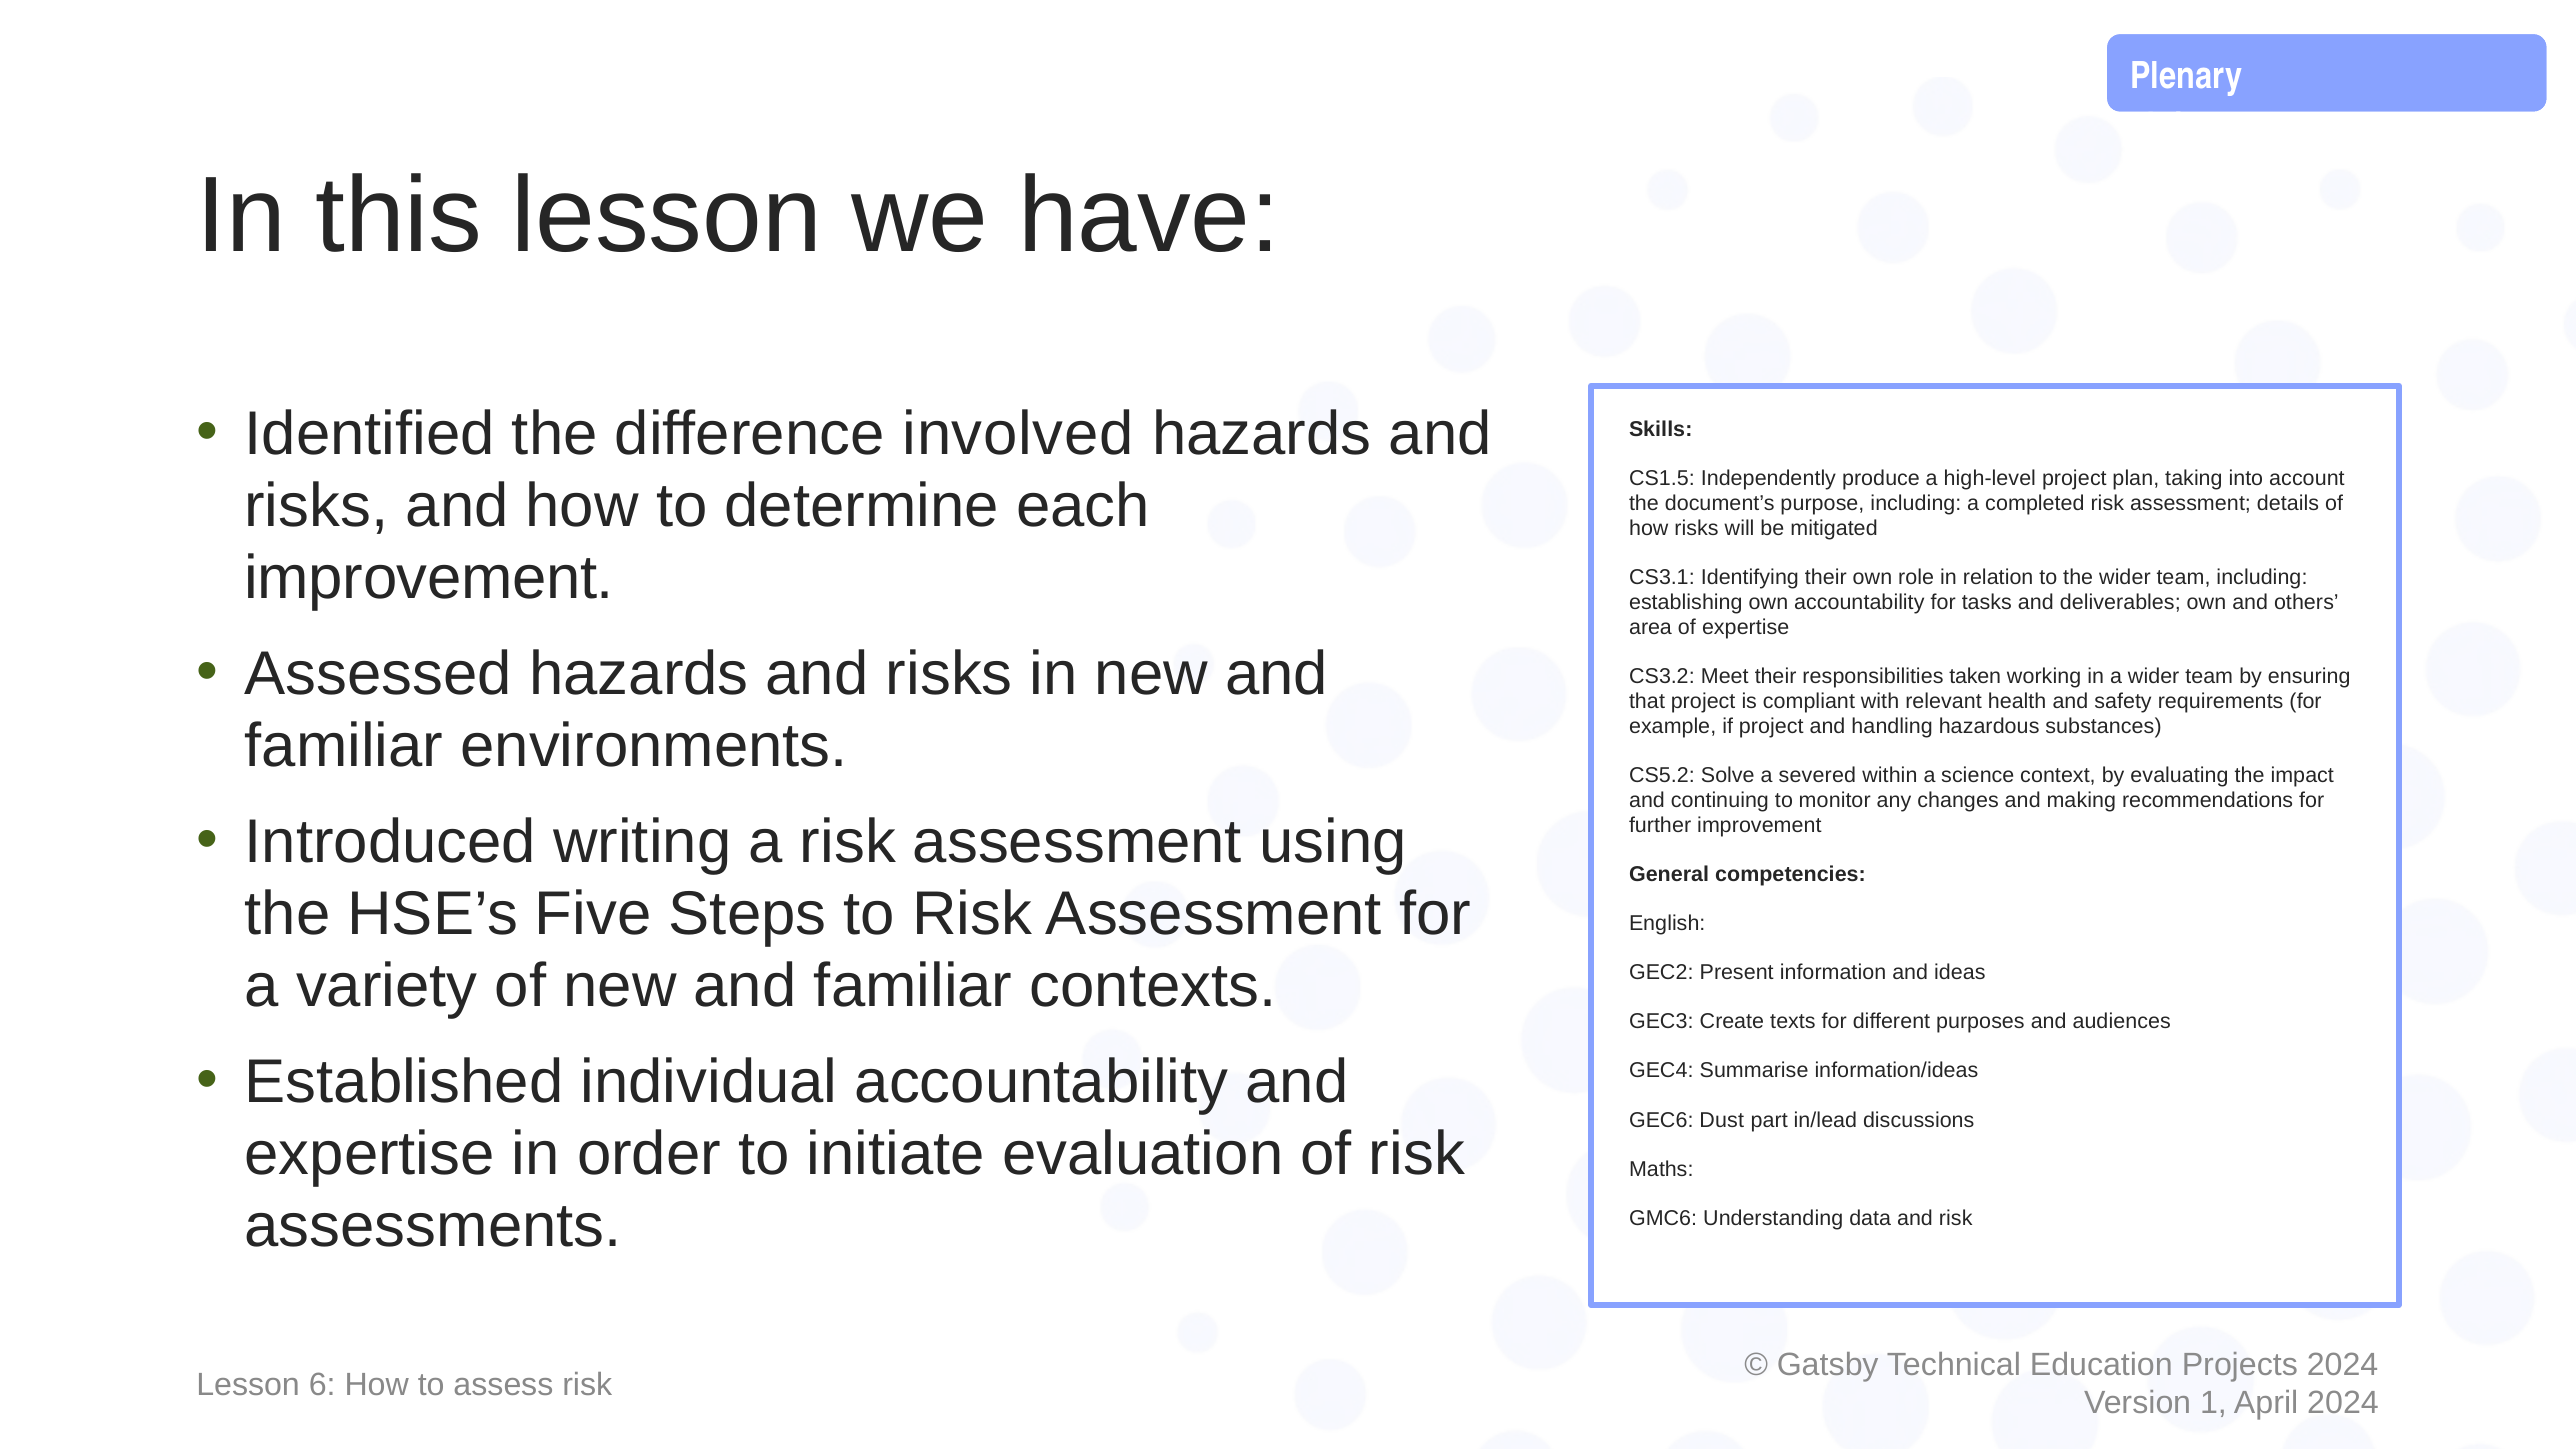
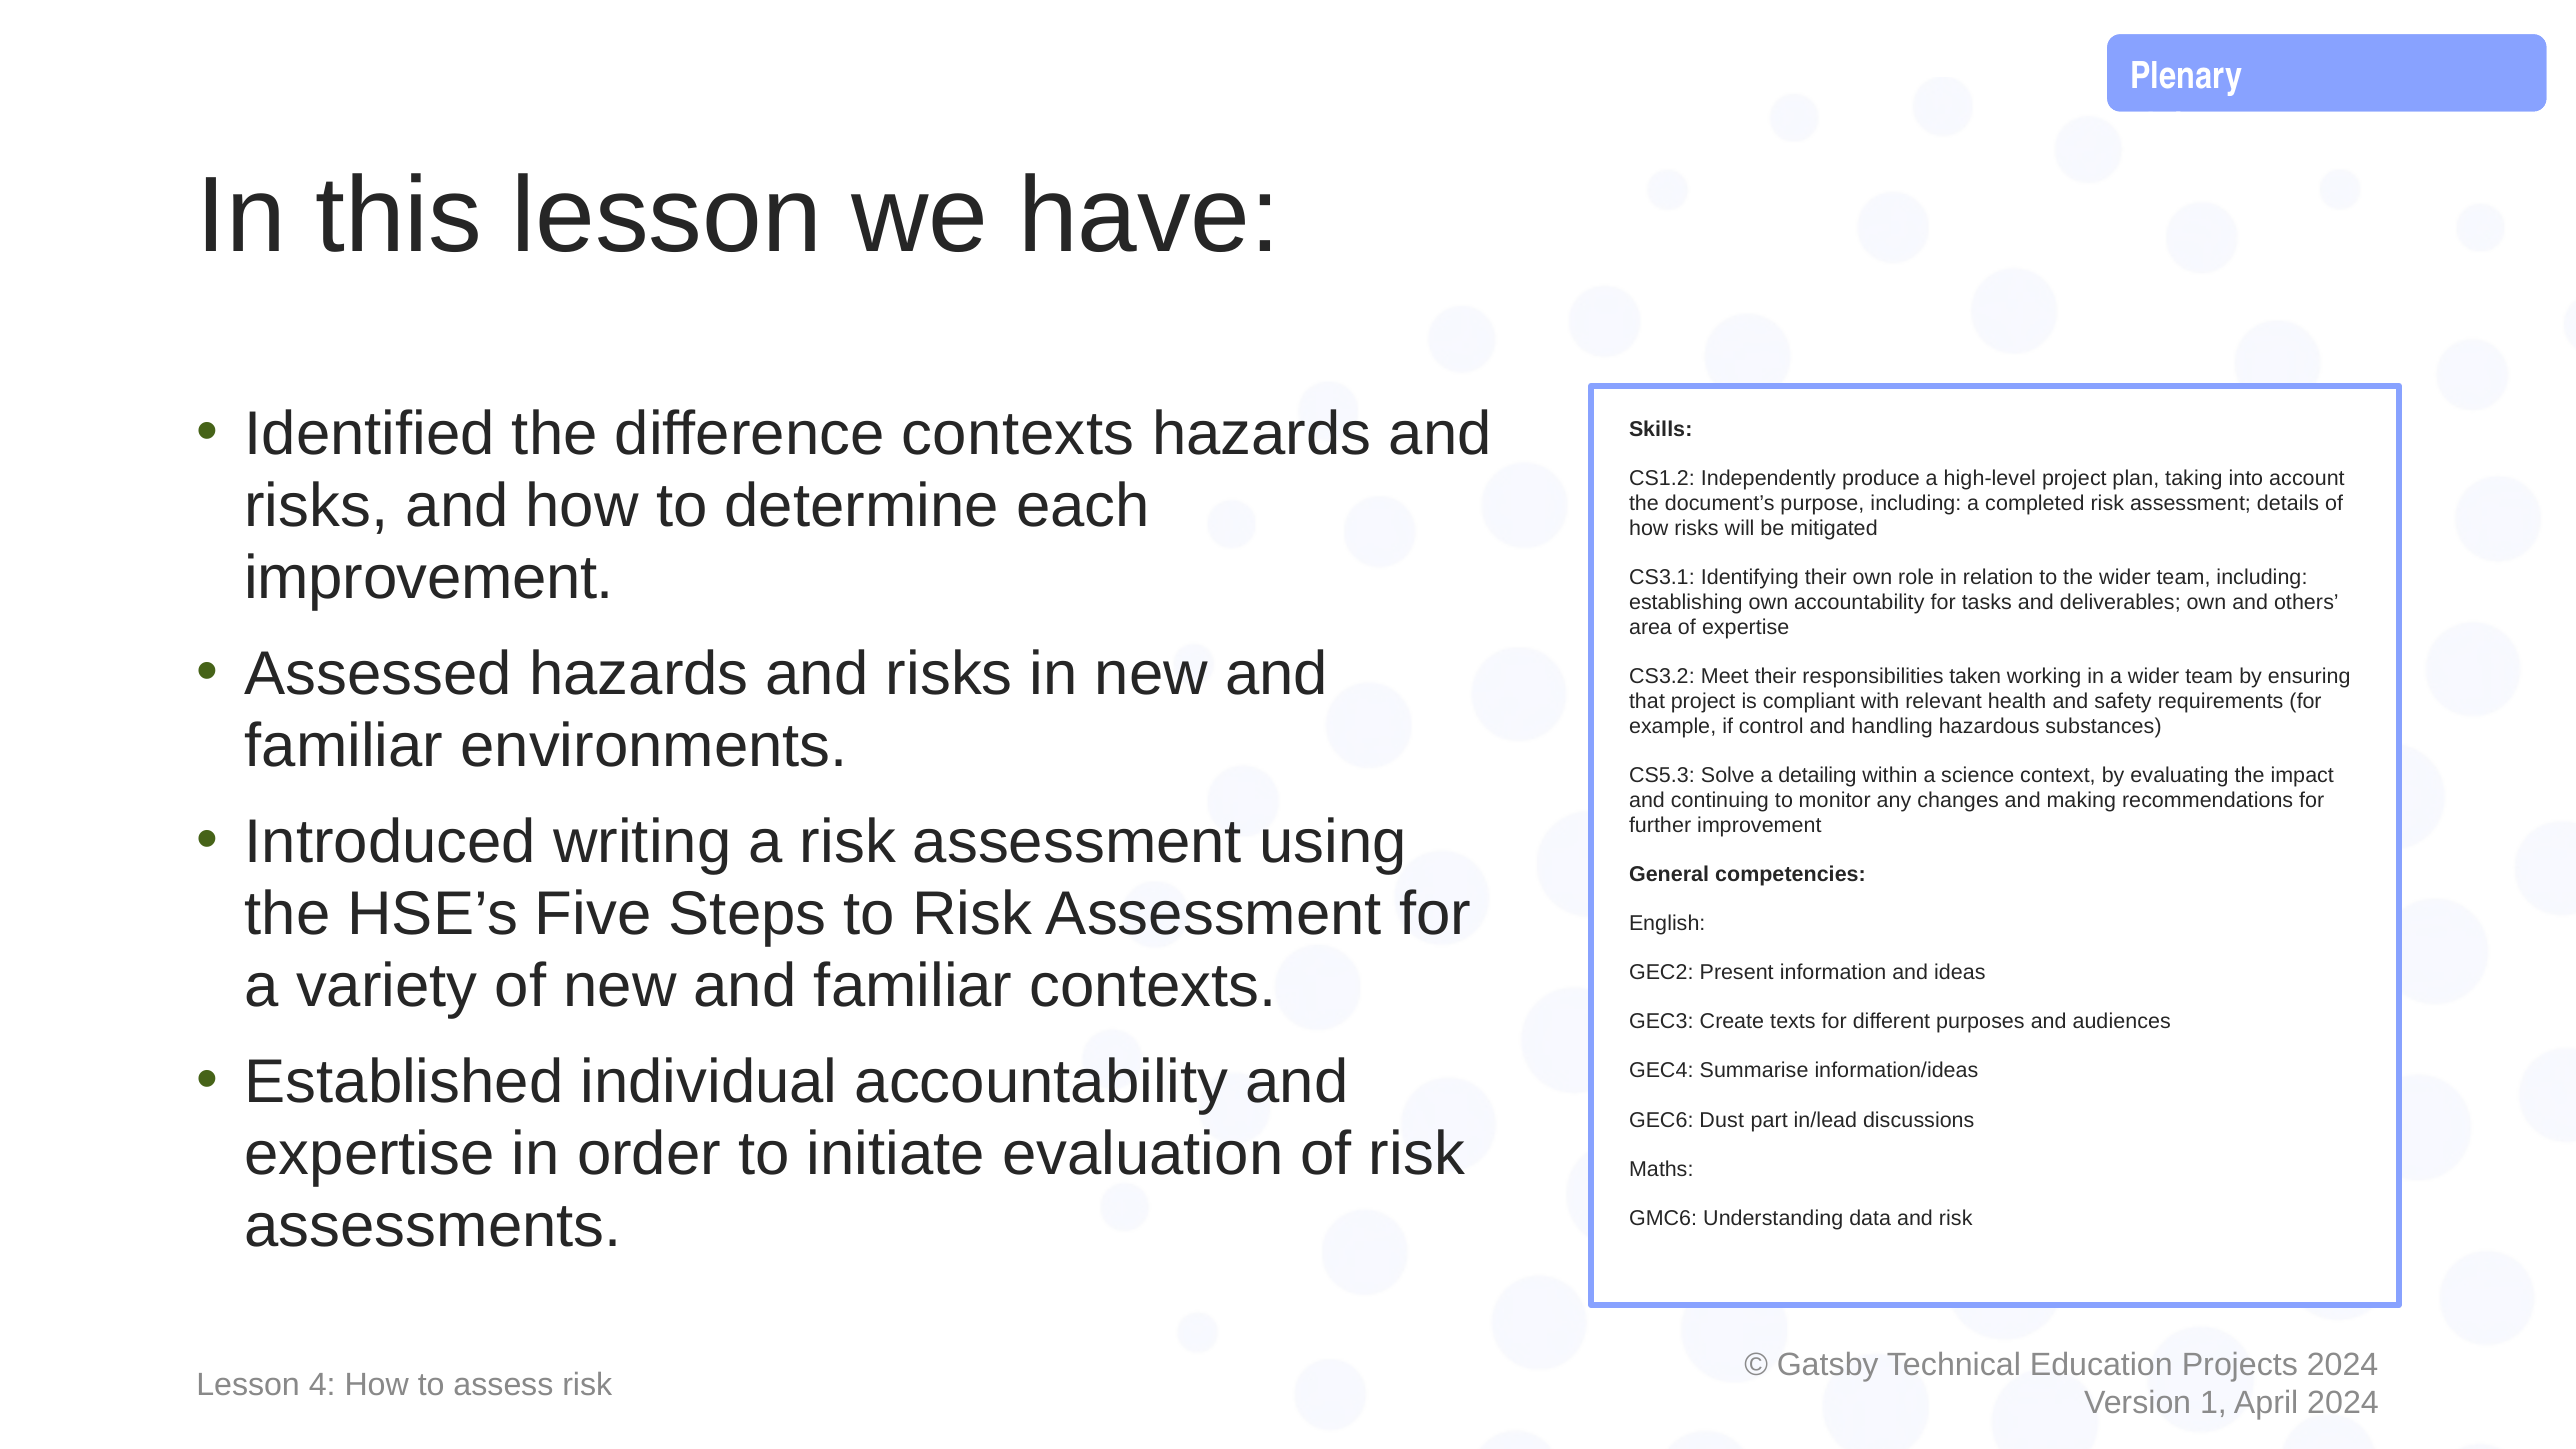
difference involved: involved -> contexts (1018, 435)
CS1.5: CS1.5 -> CS1.2 (1662, 479)
if project: project -> control (1771, 727)
CS5.2: CS5.2 -> CS5.3 (1662, 776)
severed: severed -> detailing (1818, 776)
6: 6 -> 4 (322, 1385)
